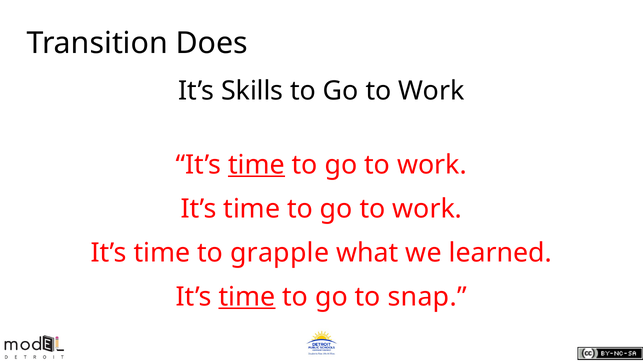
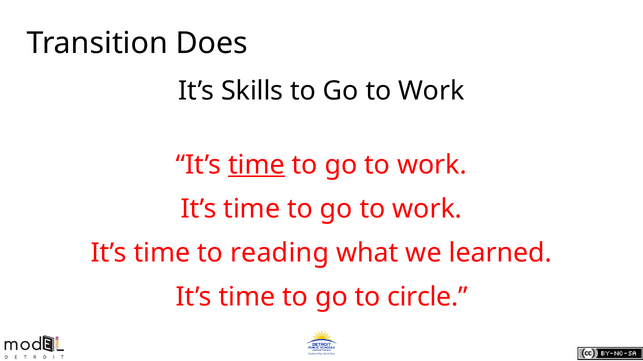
grapple: grapple -> reading (280, 253)
time underline: present -> none (247, 297)
snap: snap -> circle (427, 297)
